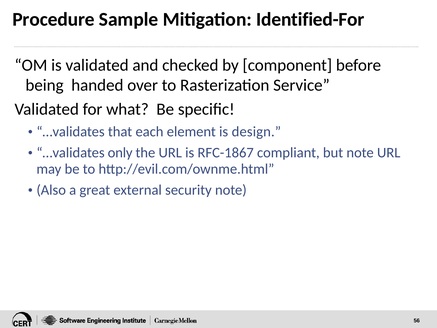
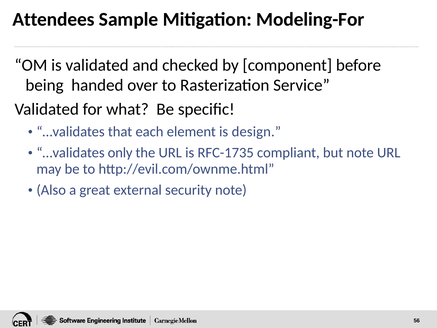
Procedure: Procedure -> Attendees (54, 19)
Identified-For: Identified-For -> Modeling-For (310, 19)
RFC-1867: RFC-1867 -> RFC-1735 (226, 152)
